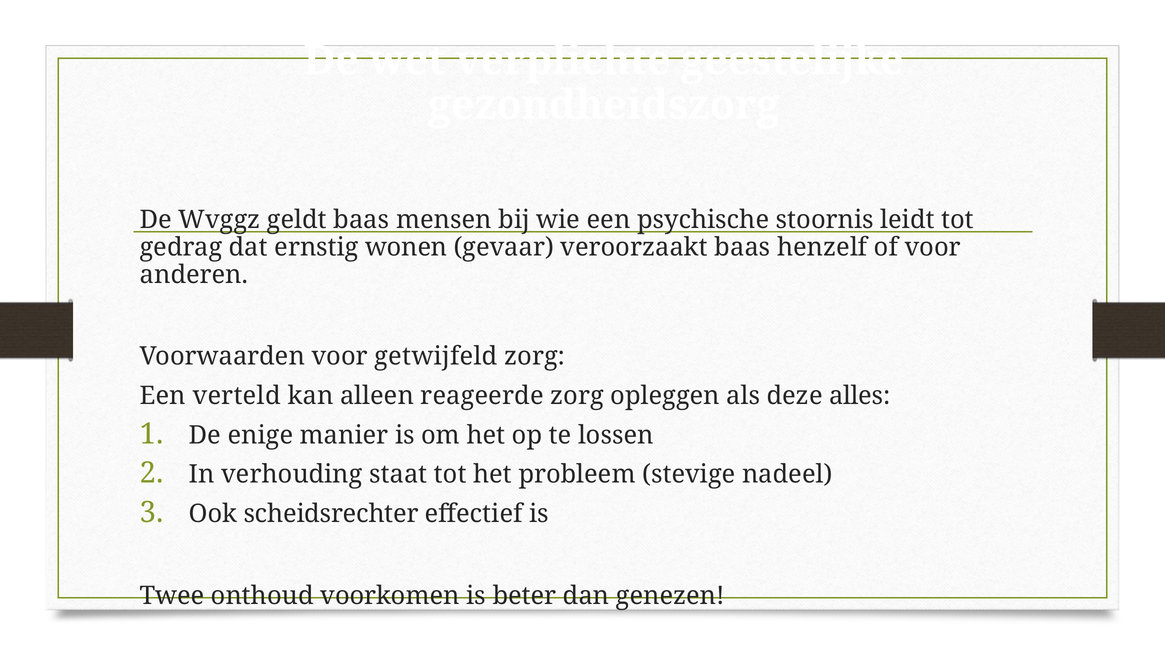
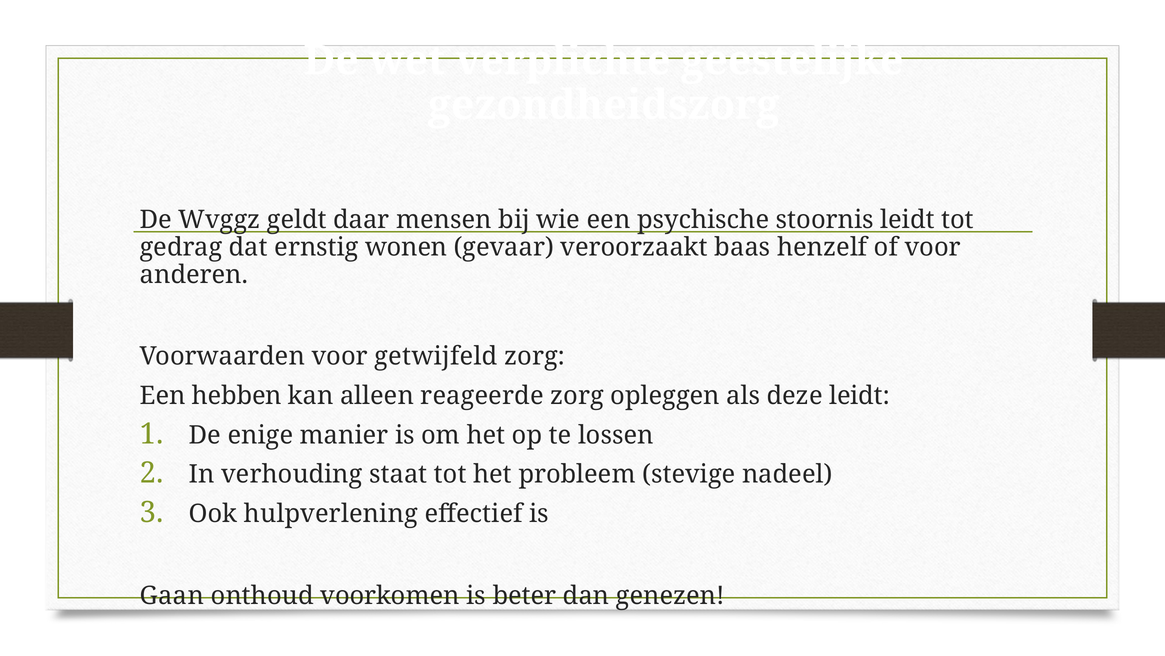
geldt baas: baas -> daar (361, 220)
verteld: verteld -> hebben (237, 395)
deze alles: alles -> leidt (860, 395)
scheidsrechter: scheidsrechter -> hulpverlening (331, 513)
Twee: Twee -> Gaan (172, 595)
